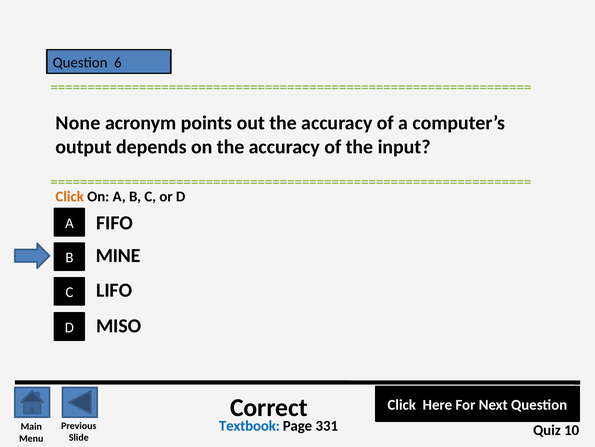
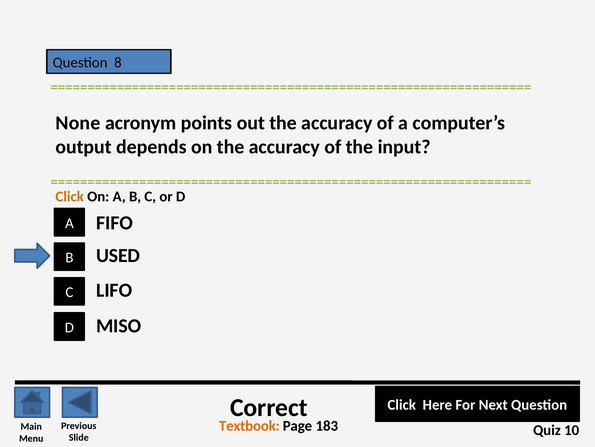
6: 6 -> 8 (118, 62)
MINE: MINE -> USED (118, 255)
Textbook colour: blue -> orange (249, 425)
331: 331 -> 183 (327, 425)
